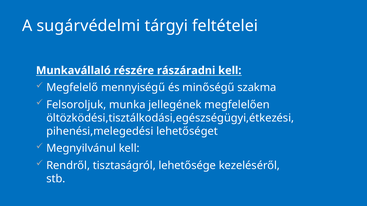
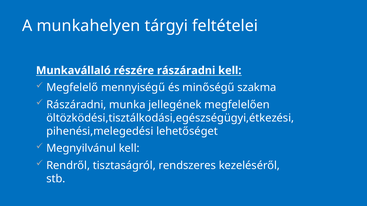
sugárvédelmi: sugárvédelmi -> munkahelyen (88, 26)
Felsoroljuk: Felsoroljuk -> Rászáradni (76, 105)
lehetősége: lehetősége -> rendszeres (187, 166)
